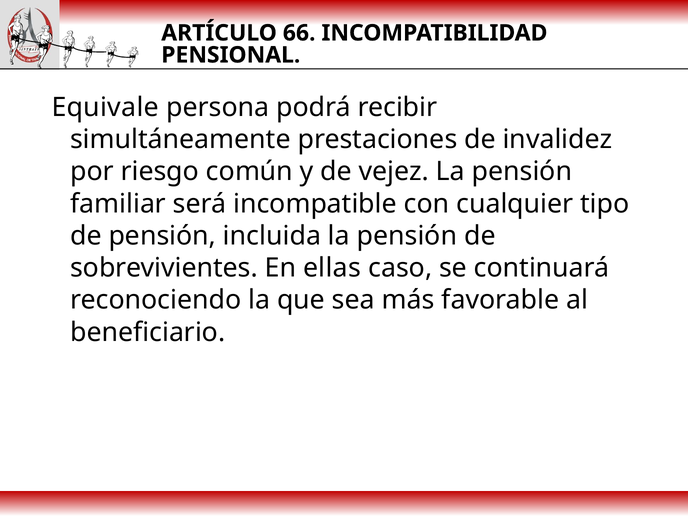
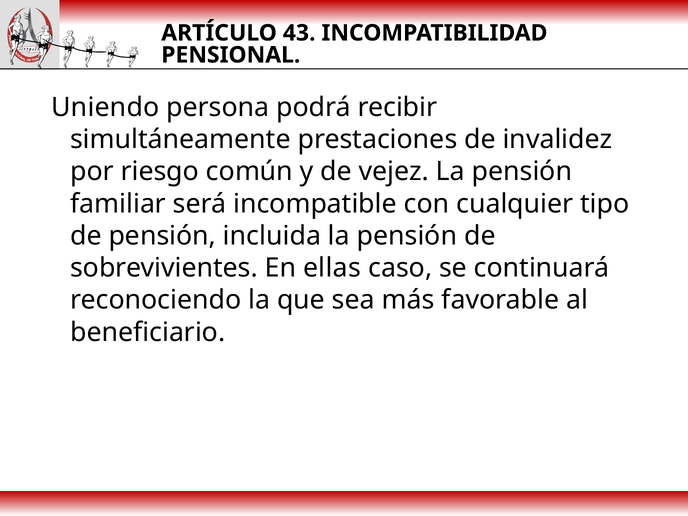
66: 66 -> 43 (299, 33)
Equivale: Equivale -> Uniendo (105, 107)
